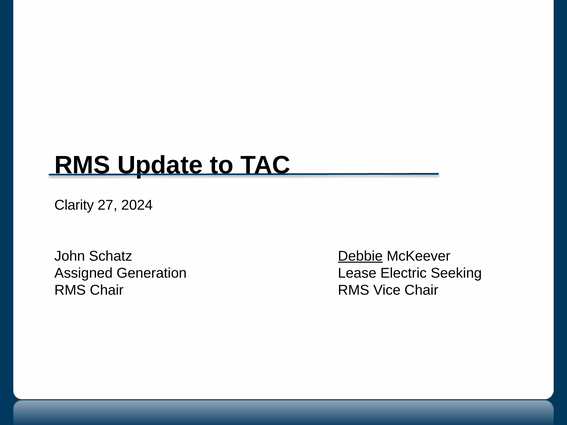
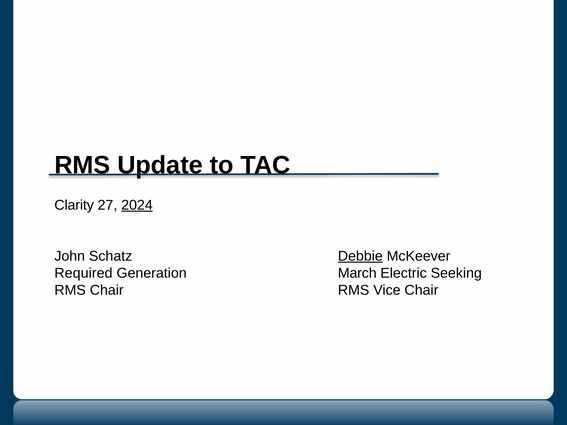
2024 underline: none -> present (137, 205)
Assigned: Assigned -> Required (83, 273)
Lease: Lease -> March (357, 273)
